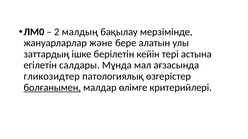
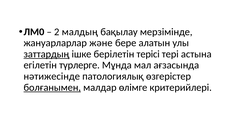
заттардың underline: none -> present (46, 54)
кейін: кейін -> терісі (148, 54)
салдары: салдары -> түрлерге (79, 65)
гликозидтер: гликозидтер -> нәтижесінде (52, 77)
